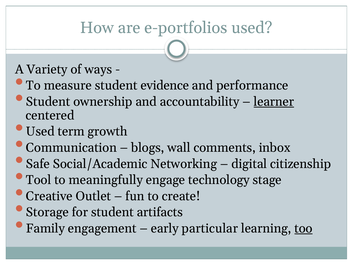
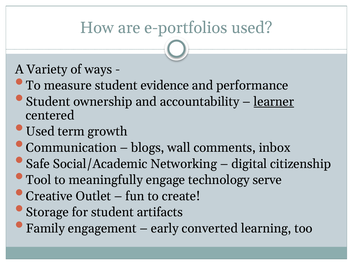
stage: stage -> serve (267, 180)
particular: particular -> converted (210, 228)
too underline: present -> none (304, 228)
